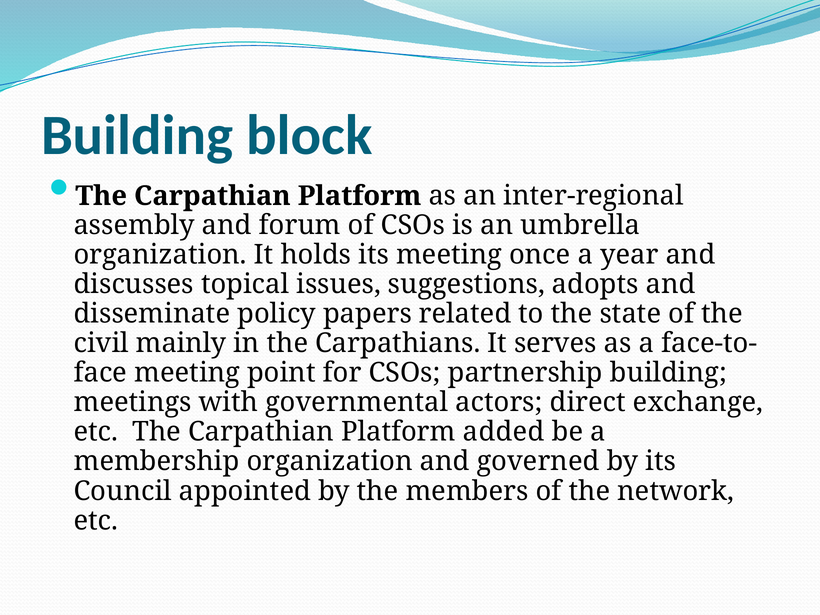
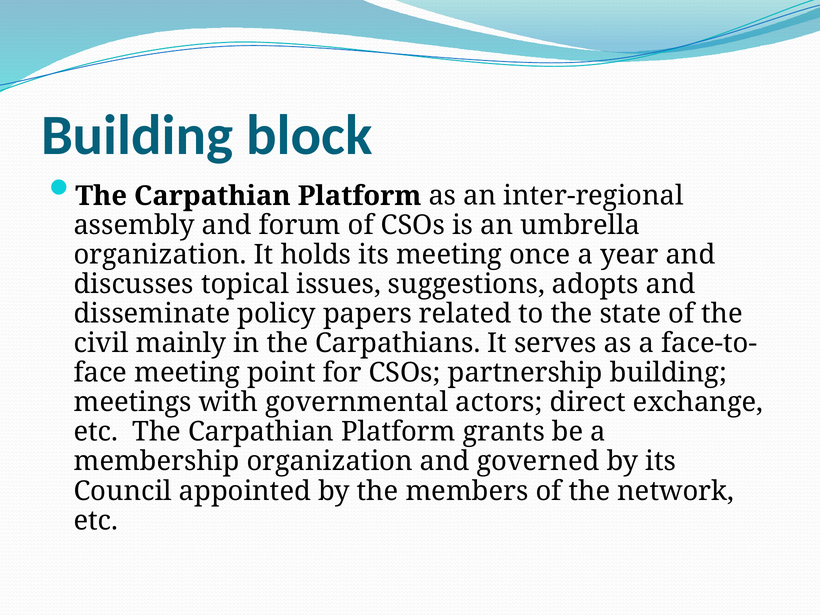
added: added -> grants (504, 432)
